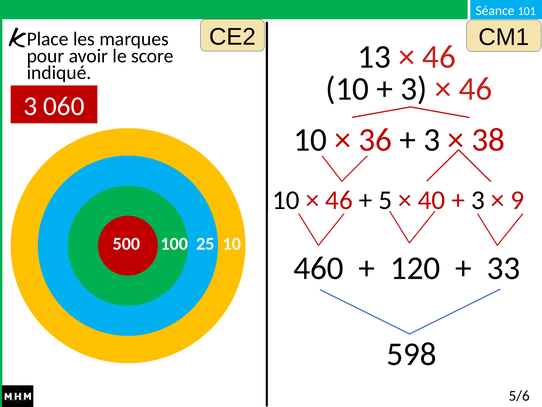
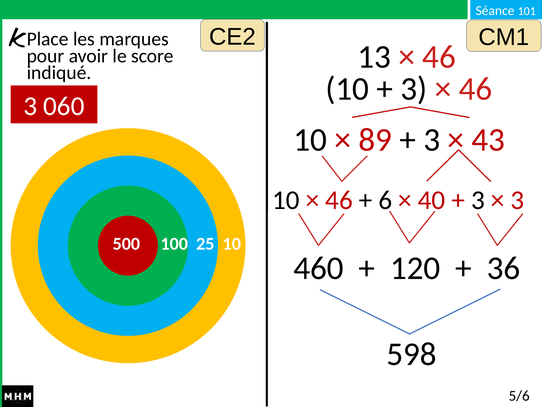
36: 36 -> 89 (375, 140)
38: 38 -> 43 (488, 140)
5: 5 -> 6 (385, 200)
9: 9 -> 3 (517, 200)
33: 33 -> 36 (504, 268)
